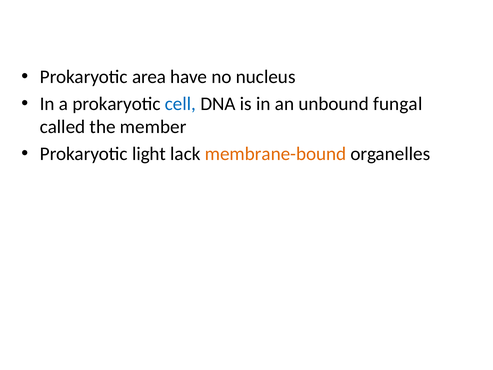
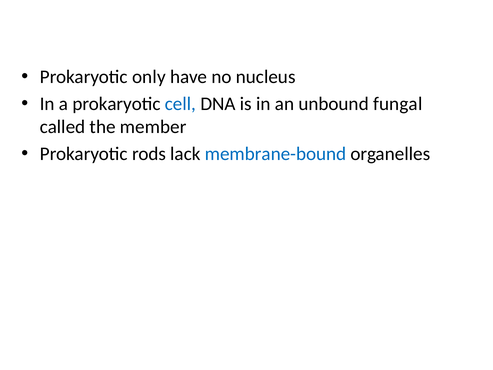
area: area -> only (149, 77)
light: light -> rods (149, 154)
membrane-bound colour: orange -> blue (276, 154)
